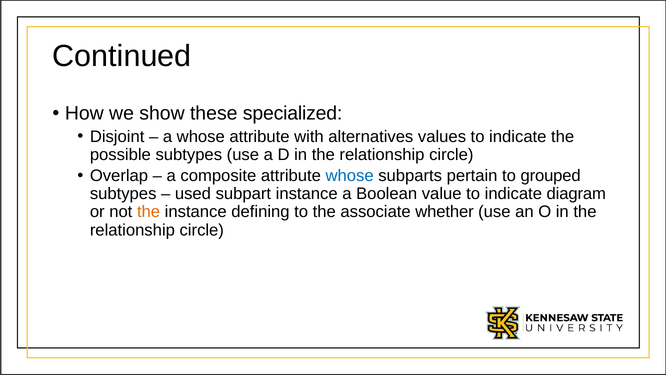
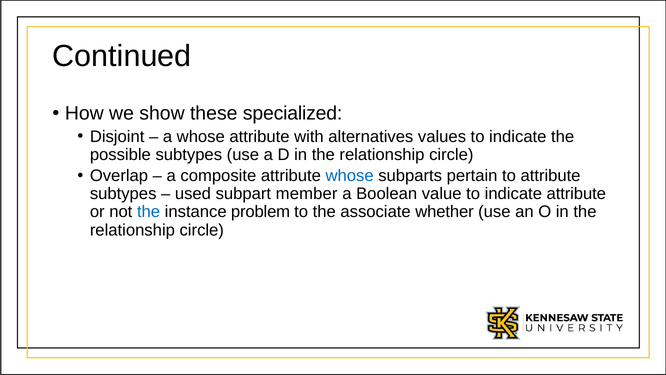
to grouped: grouped -> attribute (551, 176)
subpart instance: instance -> member (307, 194)
indicate diagram: diagram -> attribute (576, 194)
the colour: orange -> blue (149, 212)
defining: defining -> problem (261, 212)
